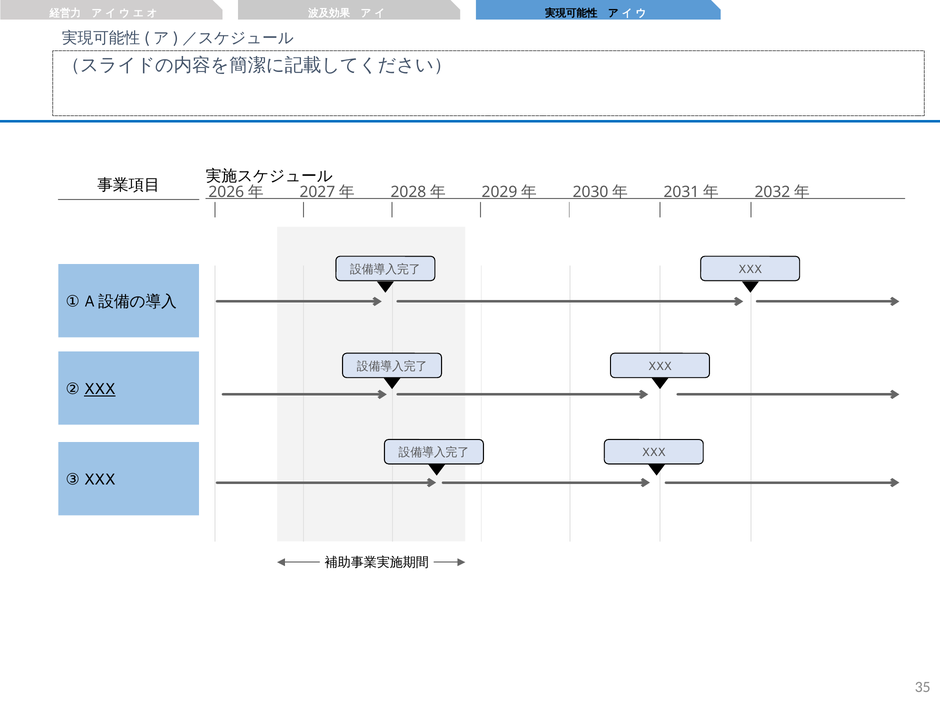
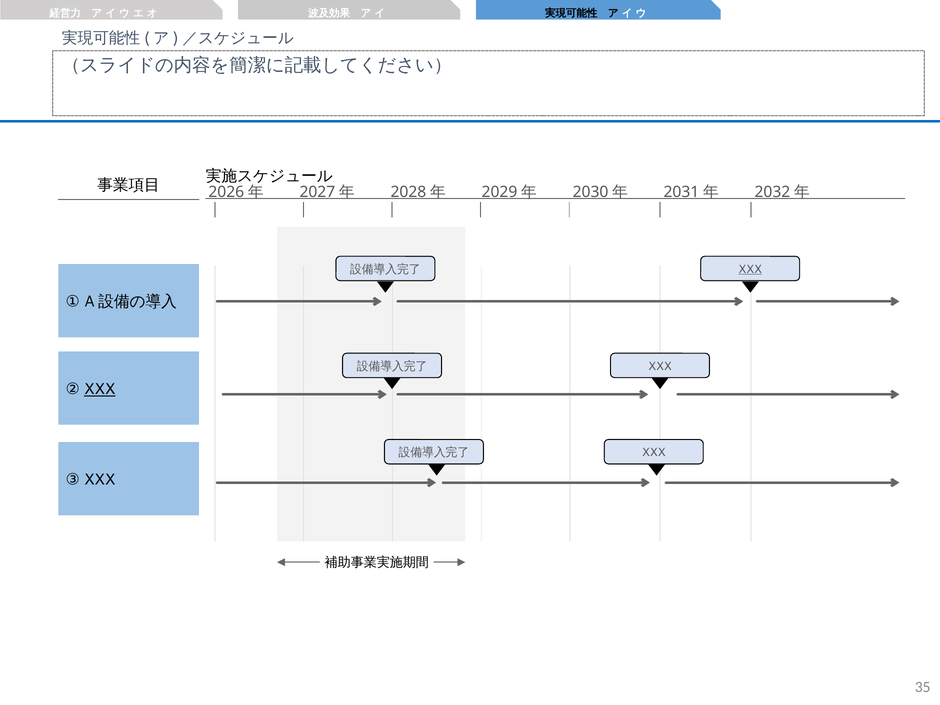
XXX underline: none -> present (750, 269)
